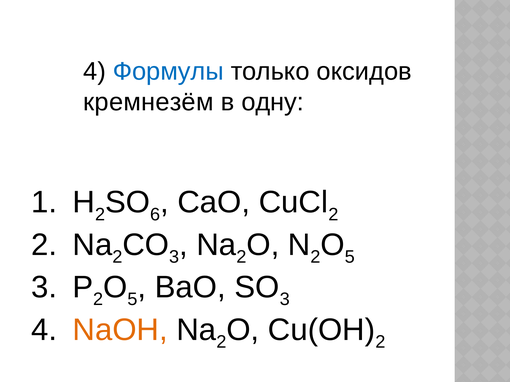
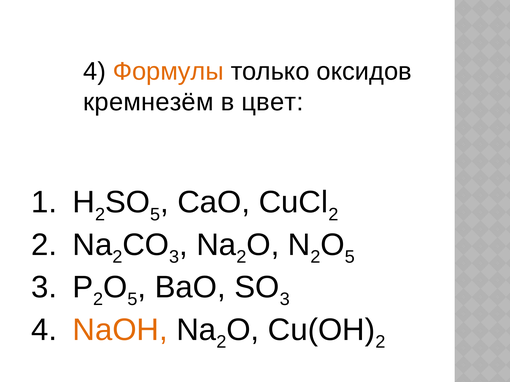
Формулы colour: blue -> orange (168, 72)
одну: одну -> цвет (273, 102)
6: 6 -> 5 (155, 215)
